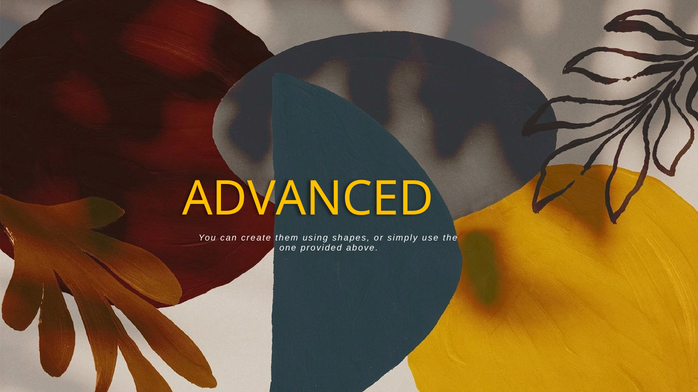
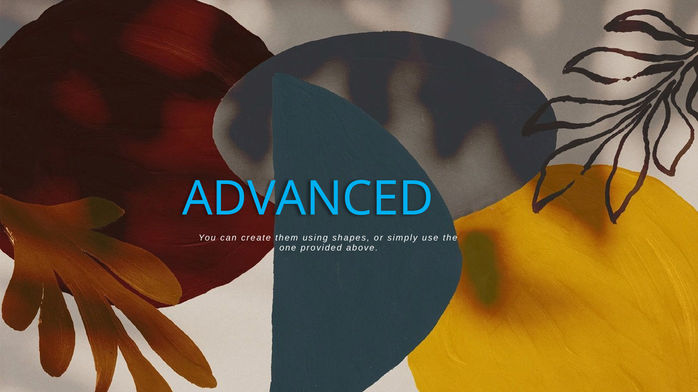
ADVANCED colour: yellow -> light blue (308, 199)
